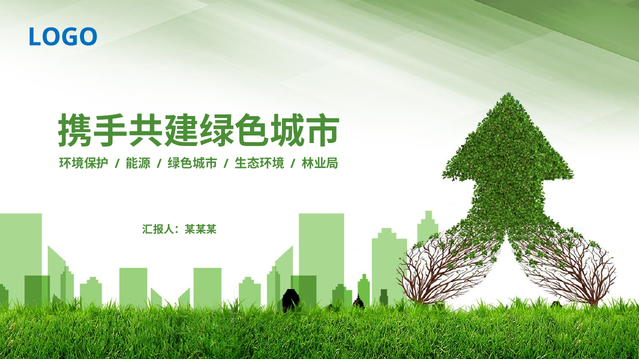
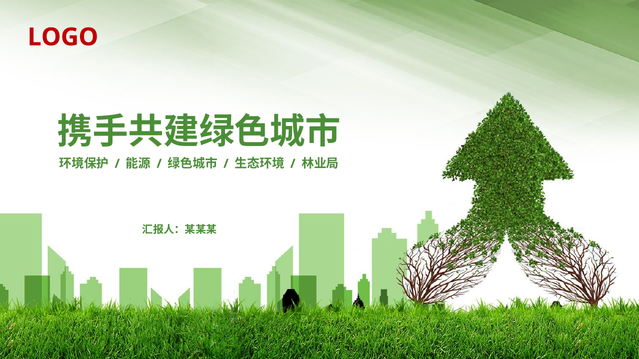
LOGO colour: blue -> red (63, 37)
